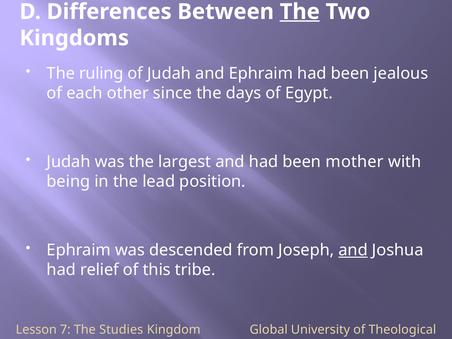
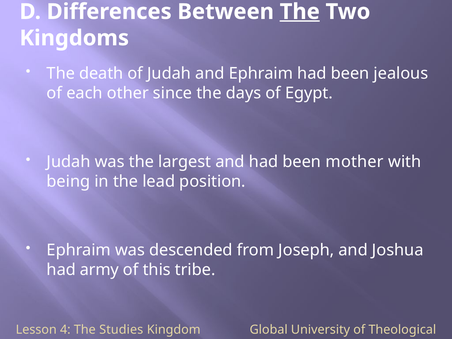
ruling: ruling -> death (101, 73)
and underline: present -> none (353, 250)
relief: relief -> army (99, 270)
7: 7 -> 4 (65, 330)
